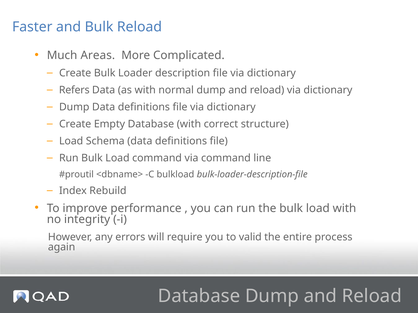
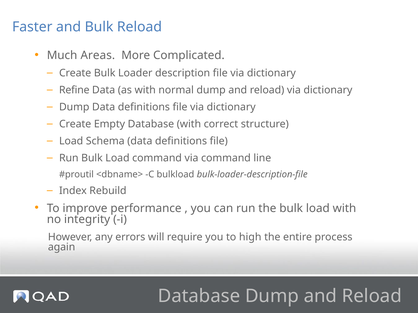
Refers: Refers -> Refine (74, 90)
valid: valid -> high (250, 237)
